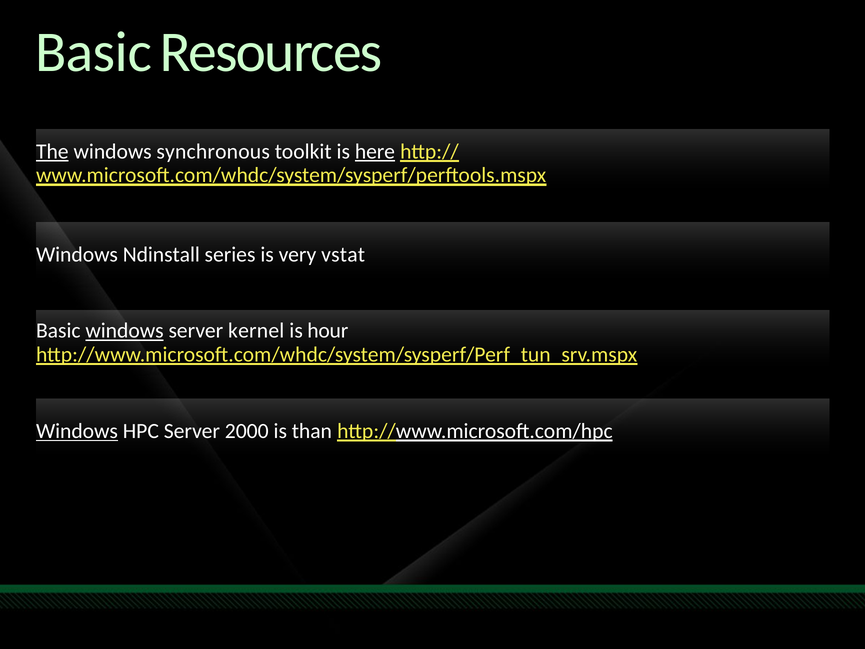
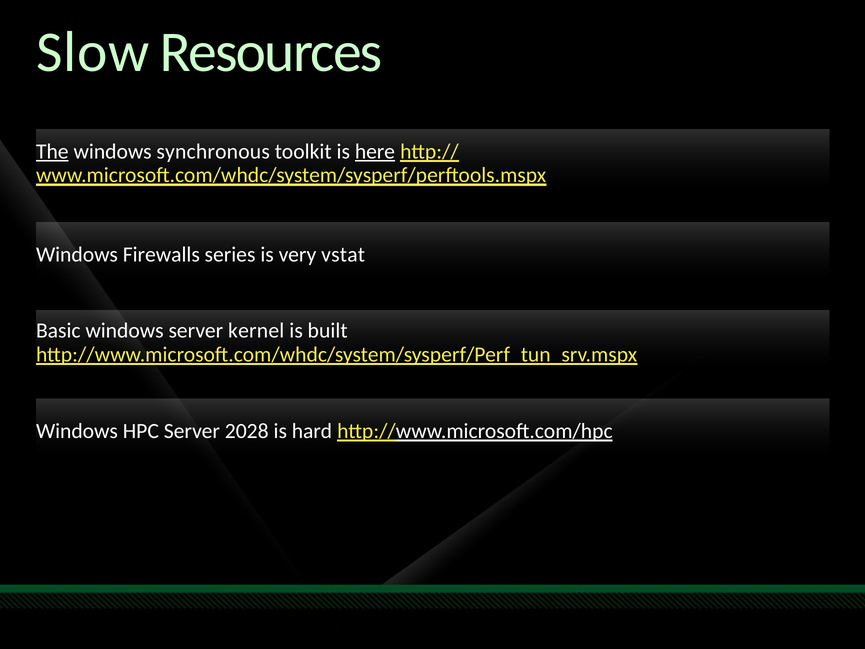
Basic: Basic -> Slow (93, 52)
Ndinstall: Ndinstall -> Firewalls (161, 254)
windows underline: present -> none (125, 331)
hour: hour -> built (328, 331)
Windows underline: present -> none (77, 431)
2000: 2000 -> 2028 (247, 431)
than: than -> hard (312, 431)
